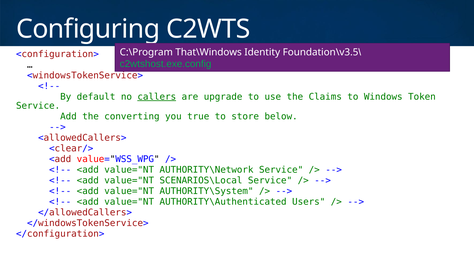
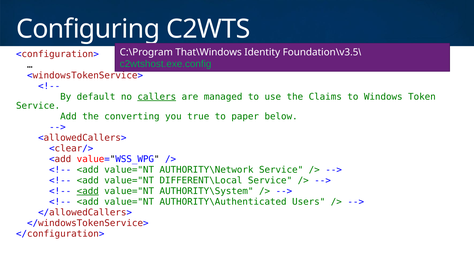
upgrade: upgrade -> managed (223, 97)
store: store -> paper (245, 117)
SCENARIOS\Local: SCENARIOS\Local -> DIFFERENT\Local (201, 181)
<add underline: none -> present (88, 192)
